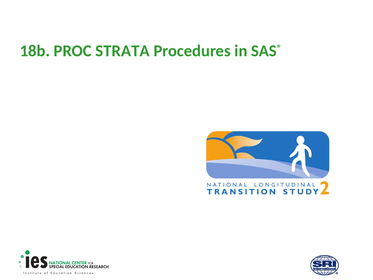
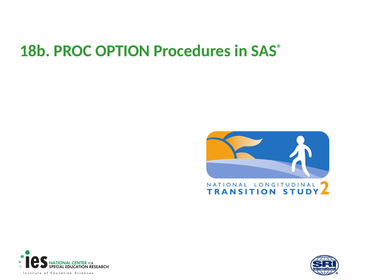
STRATA: STRATA -> OPTION (123, 51)
